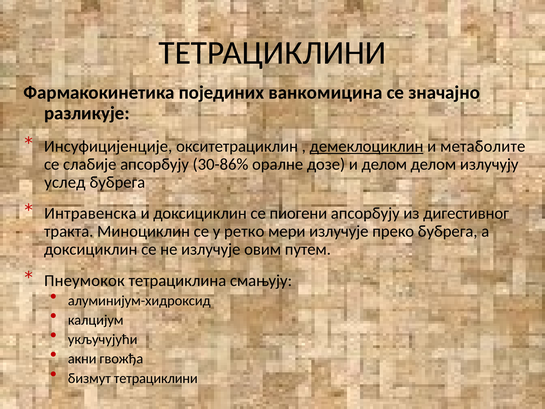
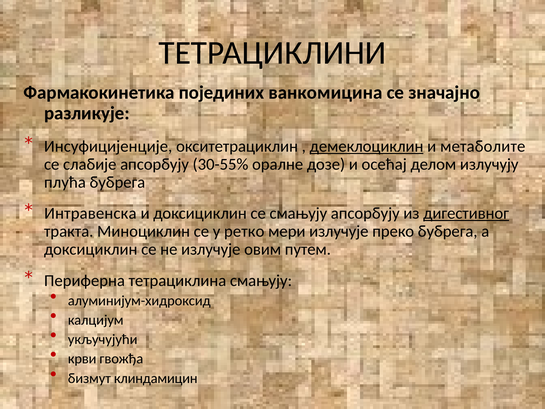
30-86%: 30-86% -> 30-55% (221, 164)
и делом: делом -> осећај (384, 164)
услед: услед -> плућа (65, 182)
се пиогени: пиогени -> смањују (298, 213)
дигестивног underline: none -> present (466, 213)
Пнеумокок: Пнеумокок -> Периферна (84, 280)
акни: акни -> крви (82, 359)
бизмут тетрациклини: тетрациклини -> клиндамицин (156, 378)
